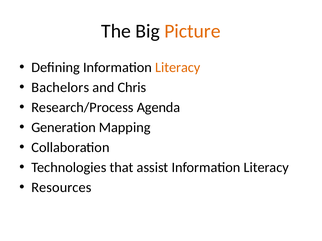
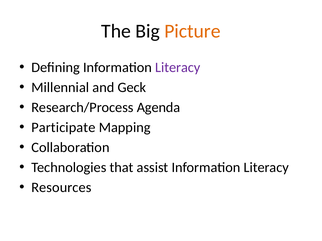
Literacy colour: orange -> purple (178, 68)
Bachelors: Bachelors -> Millennial (60, 88)
Chris: Chris -> Geck (132, 88)
Generation: Generation -> Participate (63, 128)
